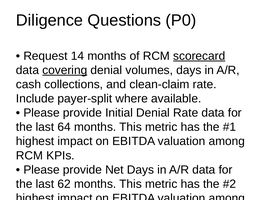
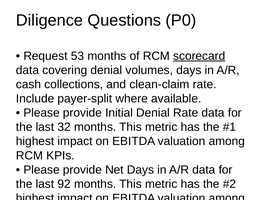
14: 14 -> 53 (78, 56)
covering underline: present -> none (65, 70)
64: 64 -> 32 (64, 127)
62: 62 -> 92 (64, 184)
